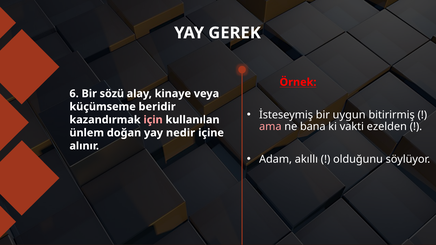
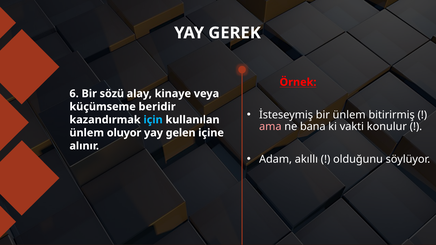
bir uygun: uygun -> ünlem (349, 115)
için colour: pink -> light blue (153, 120)
ezelden: ezelden -> konulur (387, 127)
doğan: doğan -> oluyor (124, 133)
nedir: nedir -> gelen (181, 133)
